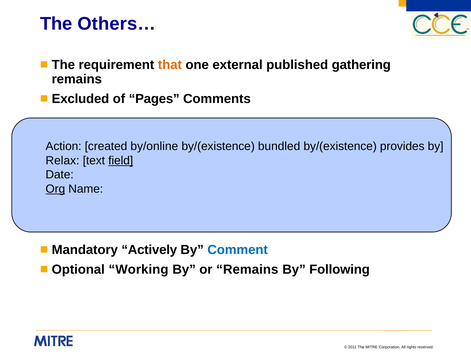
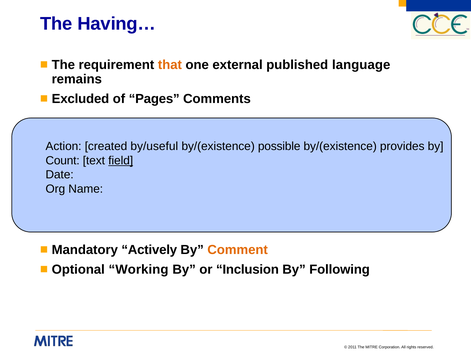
Others…: Others… -> Having… (117, 24)
gathering: gathering -> language (361, 65)
by/online: by/online -> by/useful (154, 146)
bundled: bundled -> possible (279, 146)
Relax: Relax -> Count (63, 160)
Org underline: present -> none (55, 188)
Comment colour: blue -> orange (238, 249)
or Remains: Remains -> Inclusion (247, 269)
